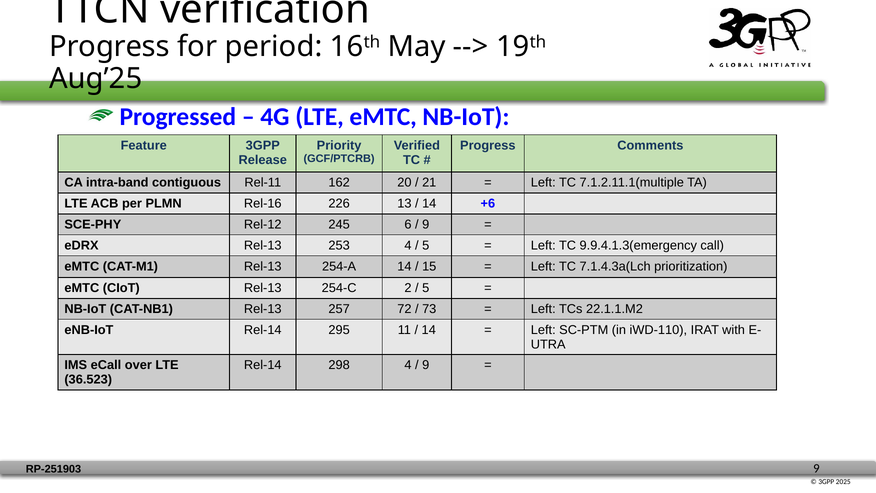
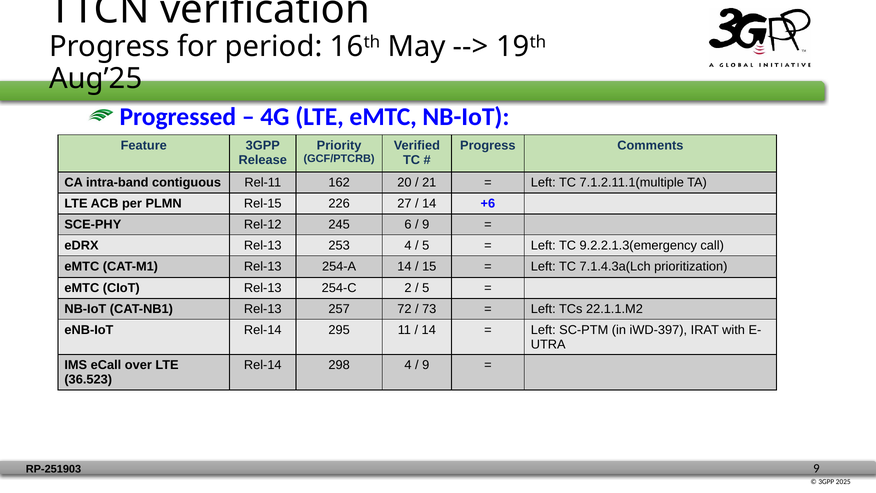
Rel-16: Rel-16 -> Rel-15 (263, 204)
13: 13 -> 27 (404, 204)
9.9.4.1.3(emergency: 9.9.4.1.3(emergency -> 9.2.2.1.3(emergency (638, 245)
iWD-110: iWD-110 -> iWD-397 (658, 330)
